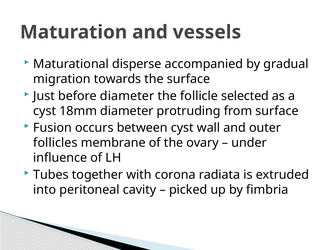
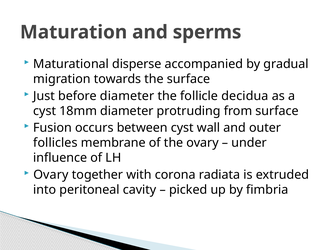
vessels: vessels -> sperms (207, 32)
selected: selected -> decidua (245, 96)
Tubes: Tubes -> Ovary (51, 174)
